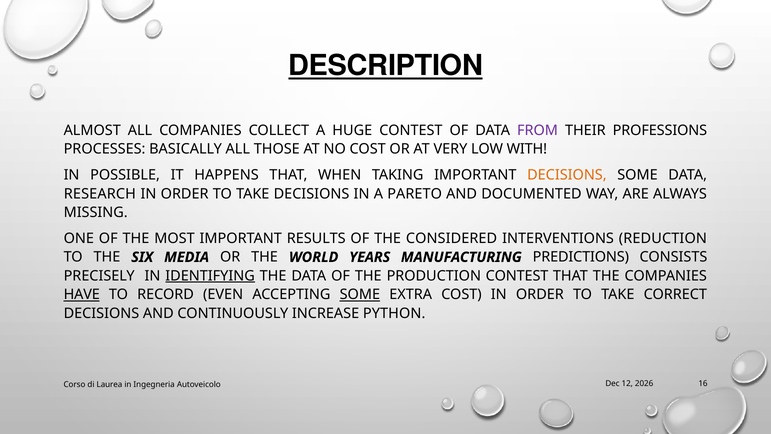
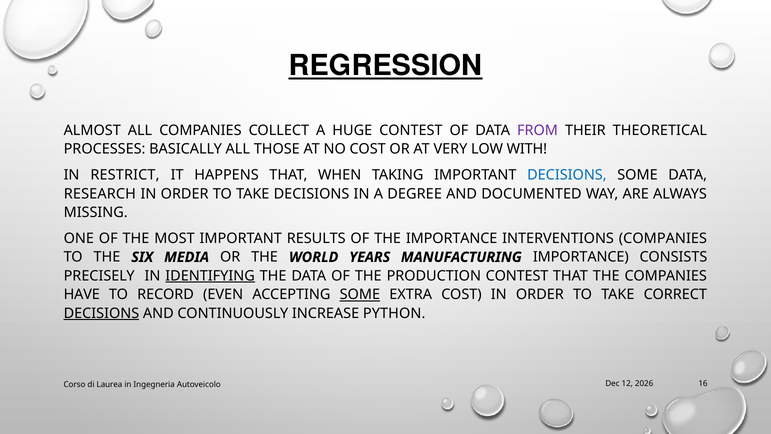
DESCRIPTION: DESCRIPTION -> REGRESSION (385, 66)
PROFESSIONS: PROFESSIONS -> THEORETICAL (660, 130)
POSSIBLE: POSSIBLE -> RESTRICT (125, 175)
DECISIONS colour: orange -> blue (567, 175)
PARETO: PARETO -> DEGREE (415, 194)
THE CONSIDERED: CONSIDERED -> IMPORTANCE (452, 238)
INTERVENTIONS REDUCTION: REDUCTION -> COMPANIES (663, 238)
MANUFACTURING PREDICTIONS: PREDICTIONS -> IMPORTANCE (581, 257)
HAVE underline: present -> none (82, 294)
DECISIONS underline: none -> present (101, 313)
